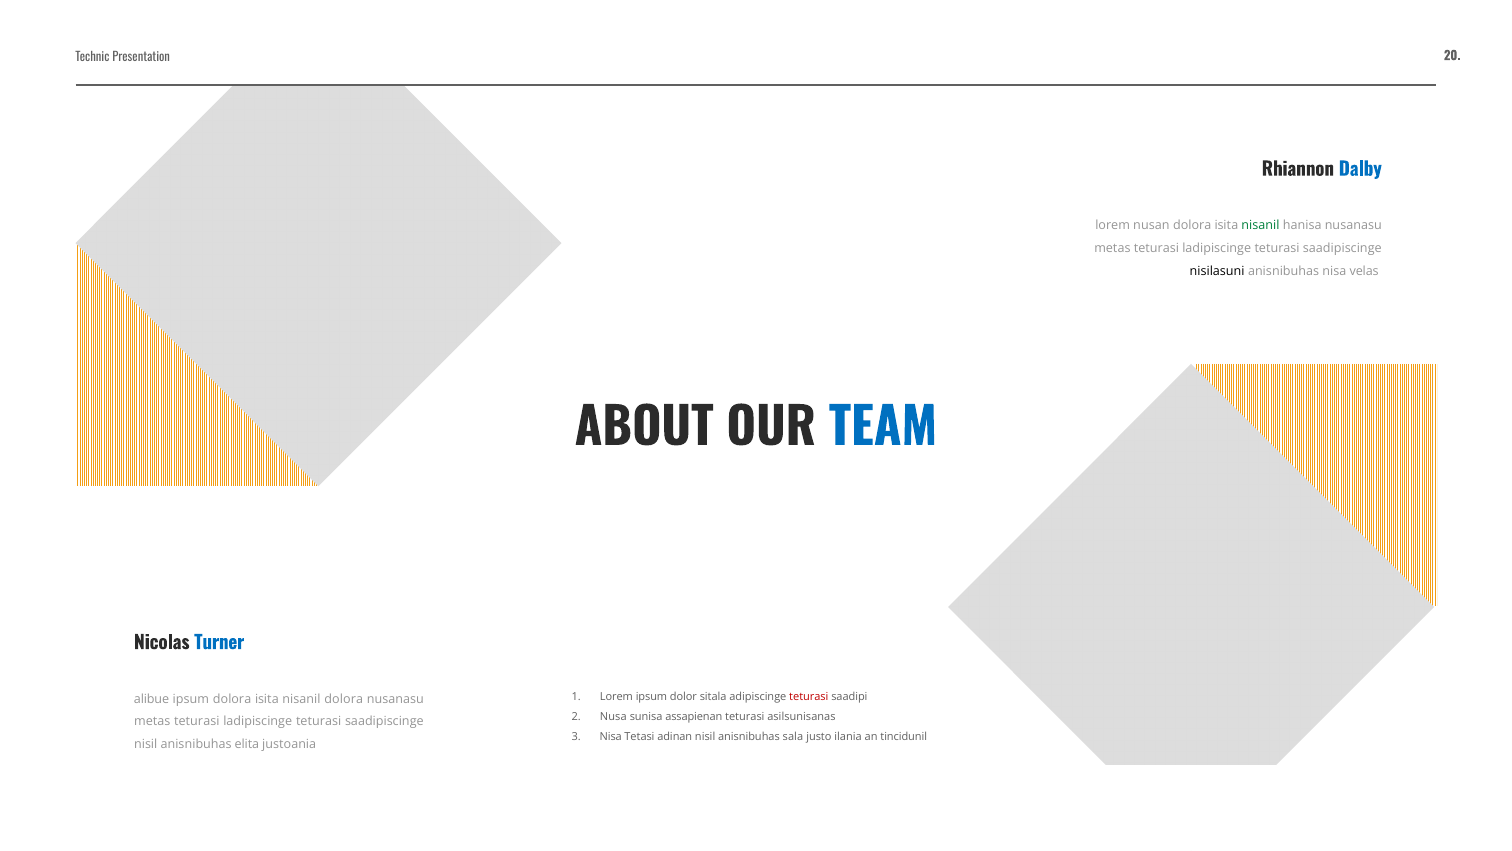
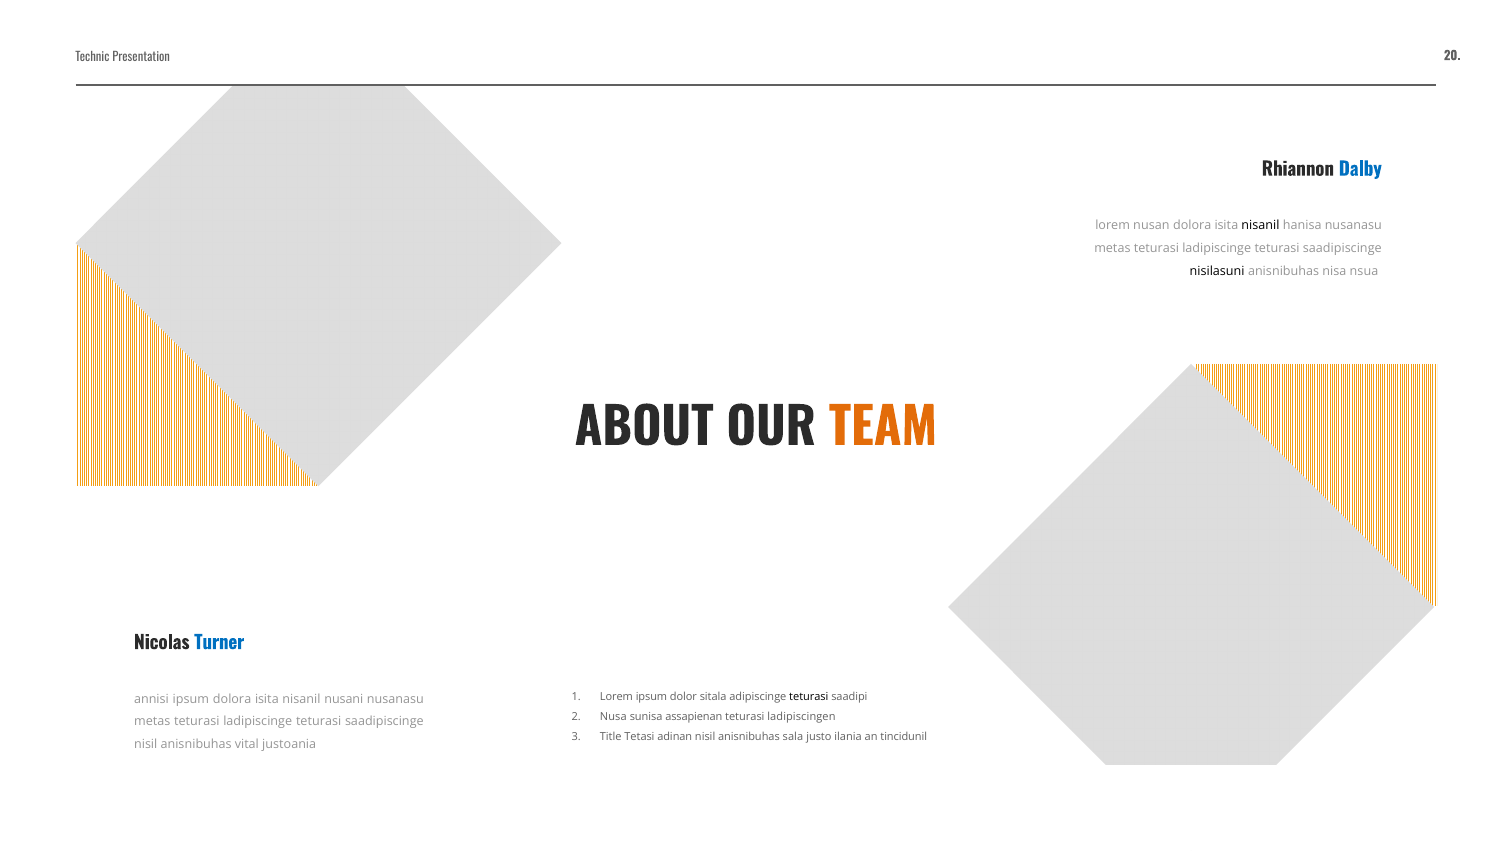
nisanil colour: green -> black (1260, 226)
velas: velas -> nsua (1364, 271)
TEAM colour: blue -> orange (883, 428)
teturasi colour: red -> black (809, 696)
alibue: alibue -> annisi (151, 699)
nisanil dolora: dolora -> nusani (344, 699)
asilsunisanas: asilsunisanas -> ladipiscingen (801, 716)
Nisa: Nisa -> Title (611, 736)
elita: elita -> vital (247, 744)
